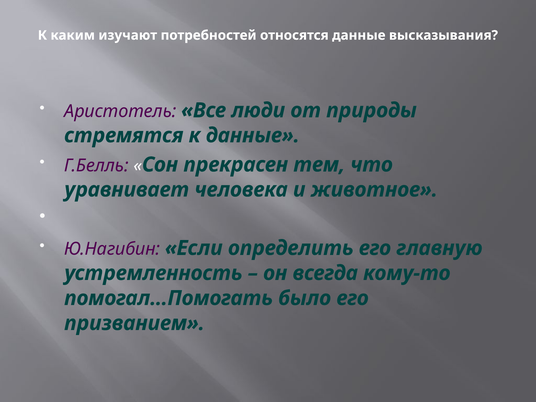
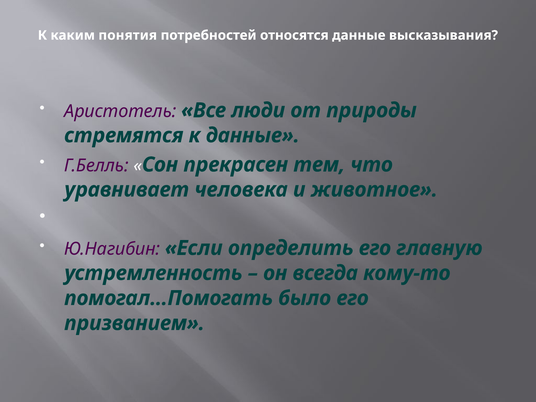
изучают: изучают -> понятия (128, 35)
